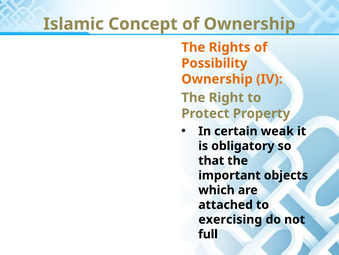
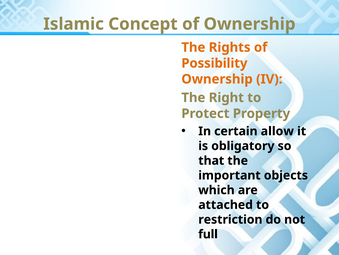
weak: weak -> allow (277, 131)
exercising: exercising -> restriction (230, 219)
